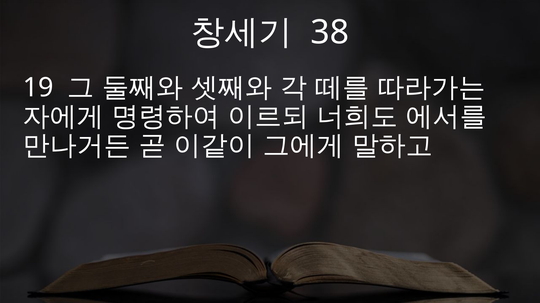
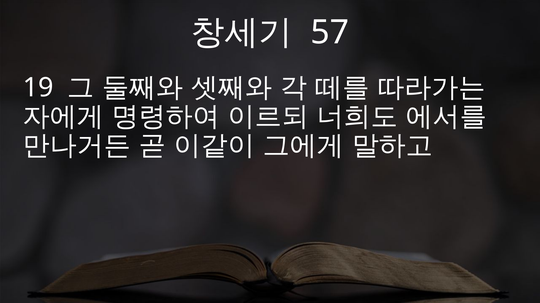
38: 38 -> 57 (330, 33)
